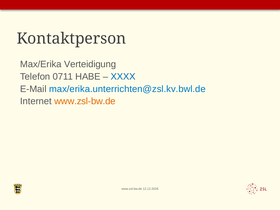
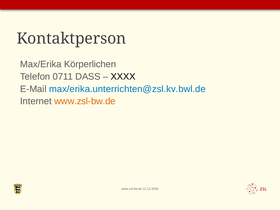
Verteidigung: Verteidigung -> Körperlichen (90, 64)
HABE: HABE -> DASS (88, 77)
XXXX colour: blue -> black (123, 77)
